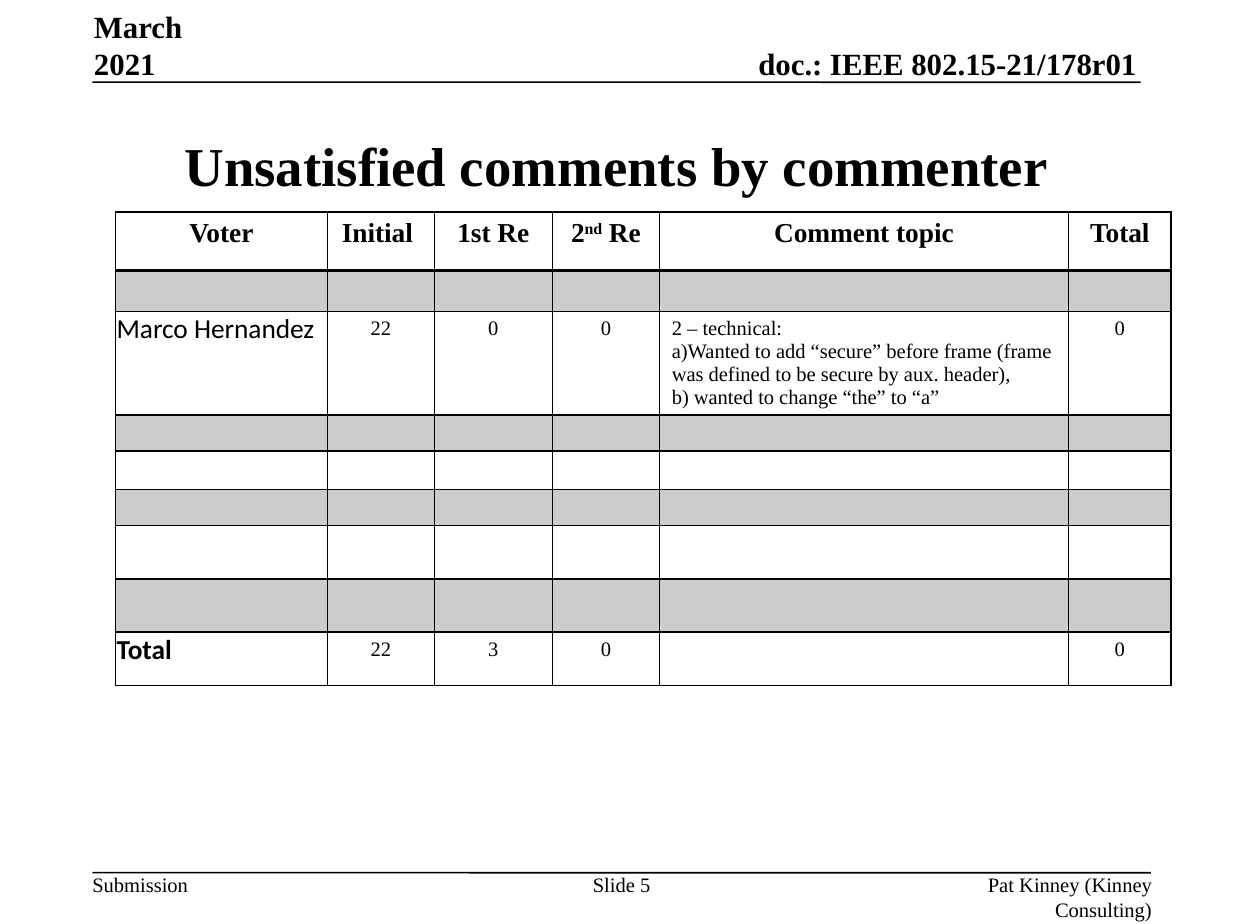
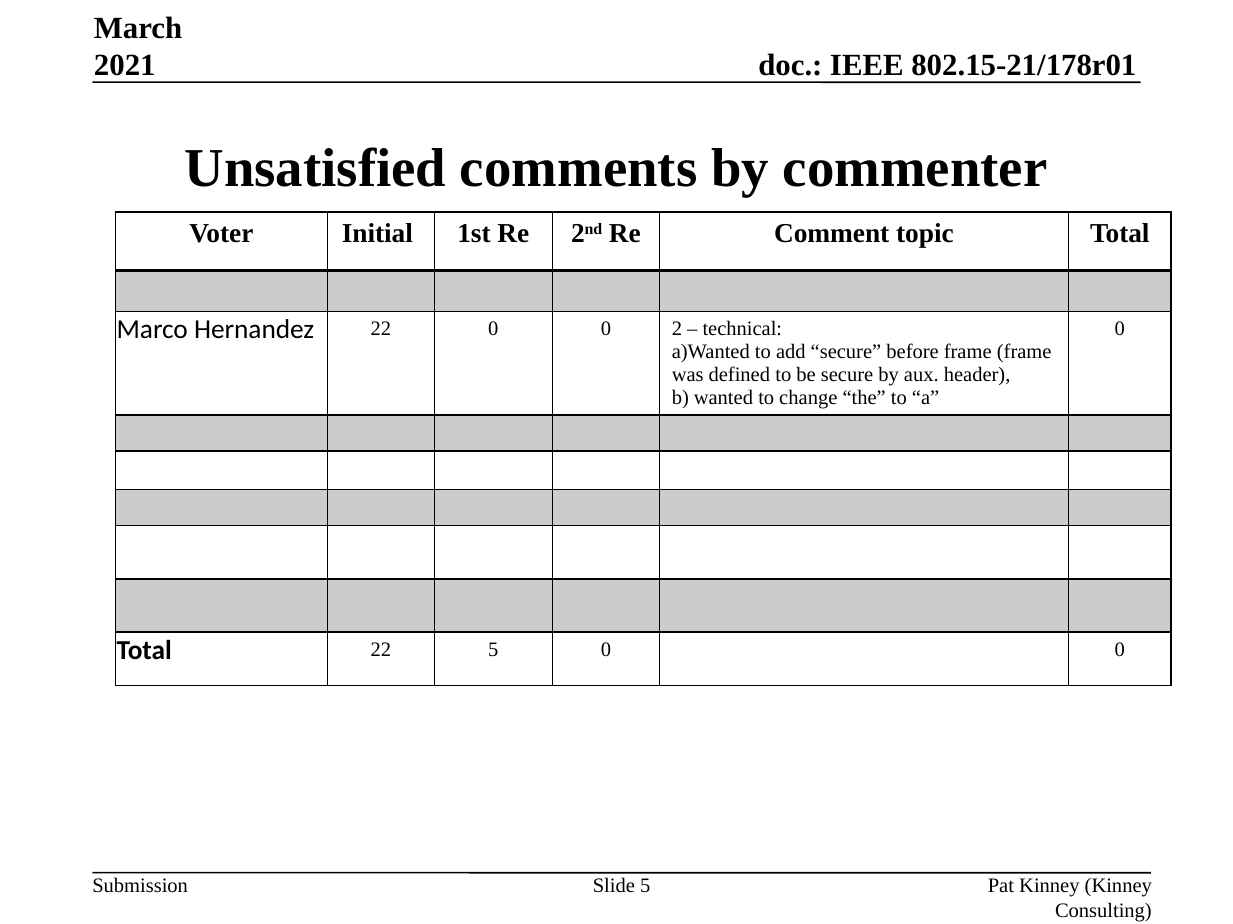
22 3: 3 -> 5 (493, 650)
